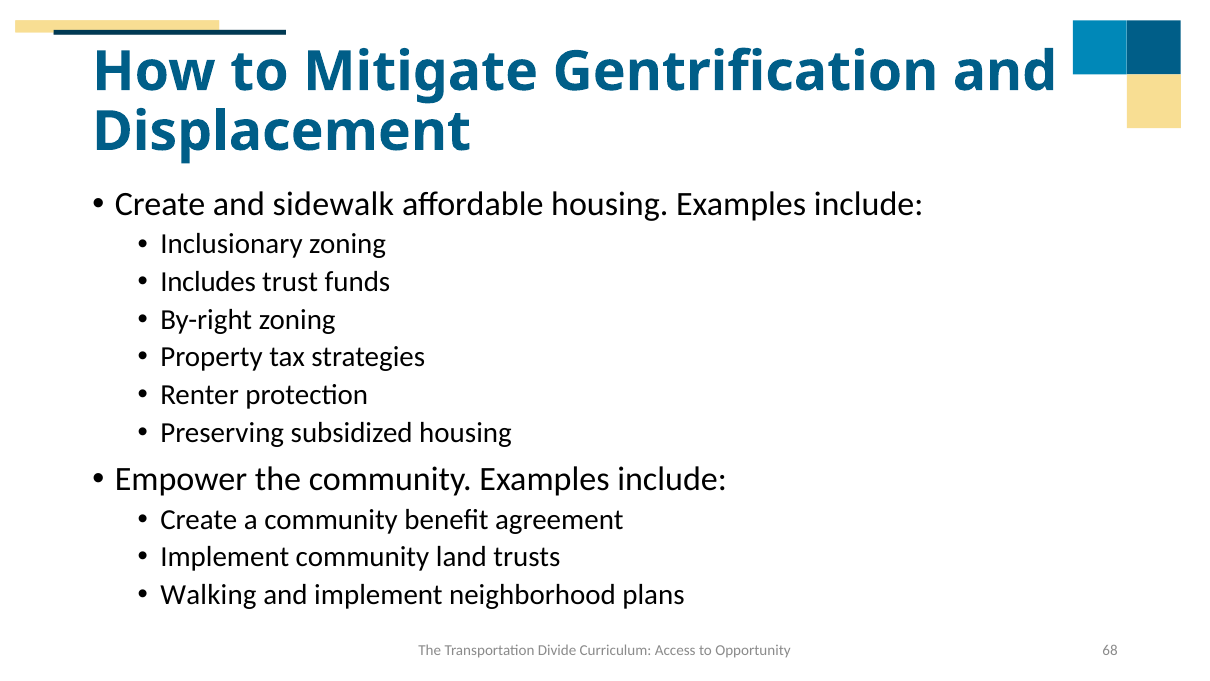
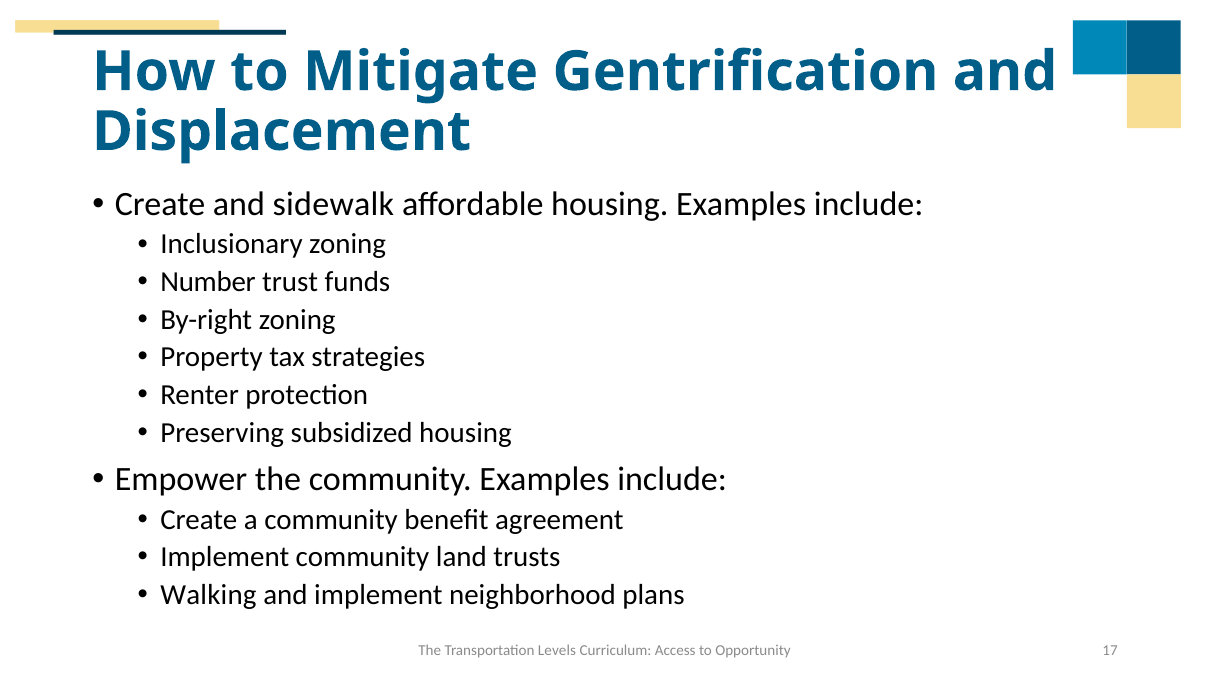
Includes: Includes -> Number (208, 282)
Divide: Divide -> Levels (557, 650)
68: 68 -> 17 (1110, 650)
